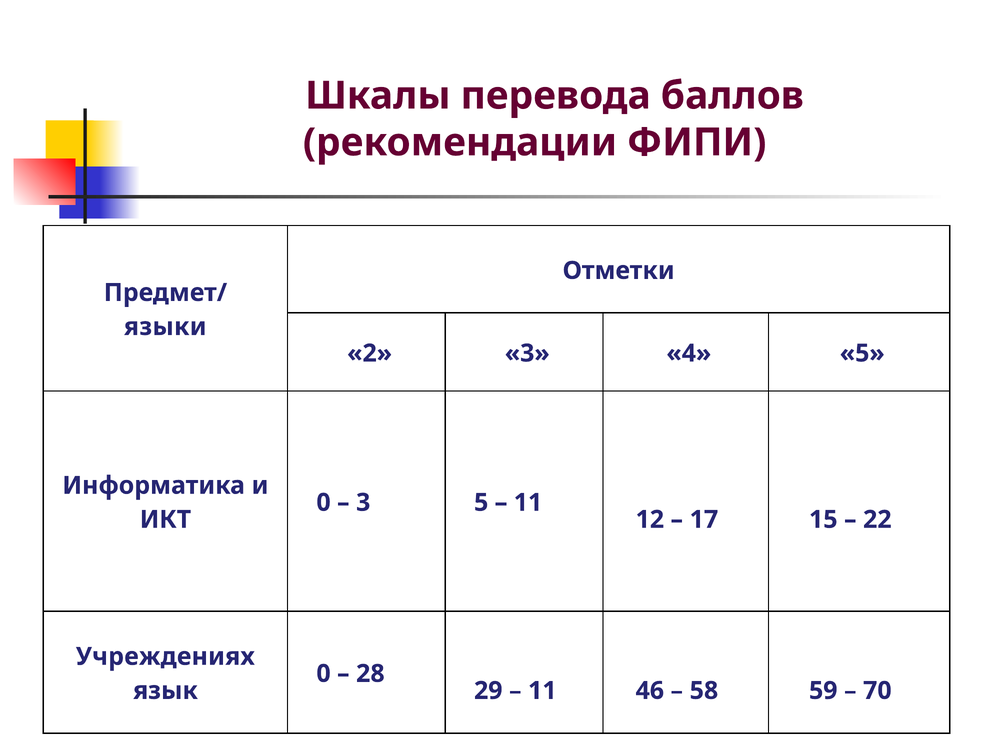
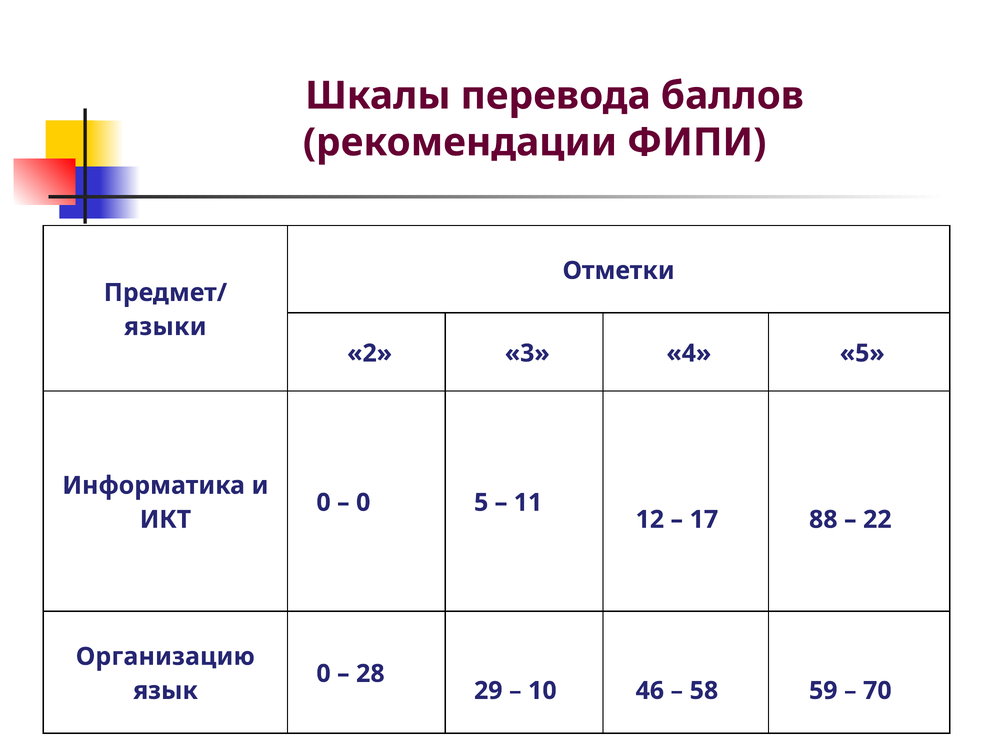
3: 3 -> 0 (363, 502)
15: 15 -> 88 (823, 519)
Учреждениях: Учреждениях -> Организацию (165, 656)
11: 11 -> 10 (542, 690)
